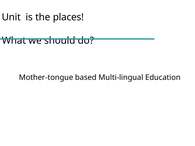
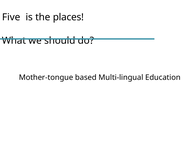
Unit: Unit -> Five (11, 17)
